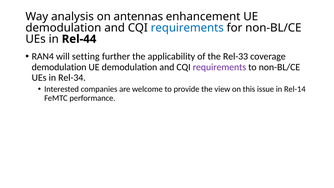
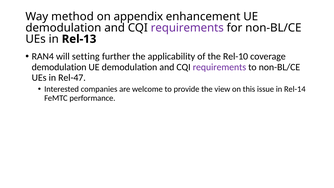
analysis: analysis -> method (72, 16)
antennas: antennas -> appendix (138, 16)
requirements colour: blue -> purple (187, 28)
Rel-44: Rel-44 -> Rel-13 (79, 39)
Rel-33: Rel-33 -> Rel-10 (236, 56)
Rel-34: Rel-34 -> Rel-47 (72, 78)
